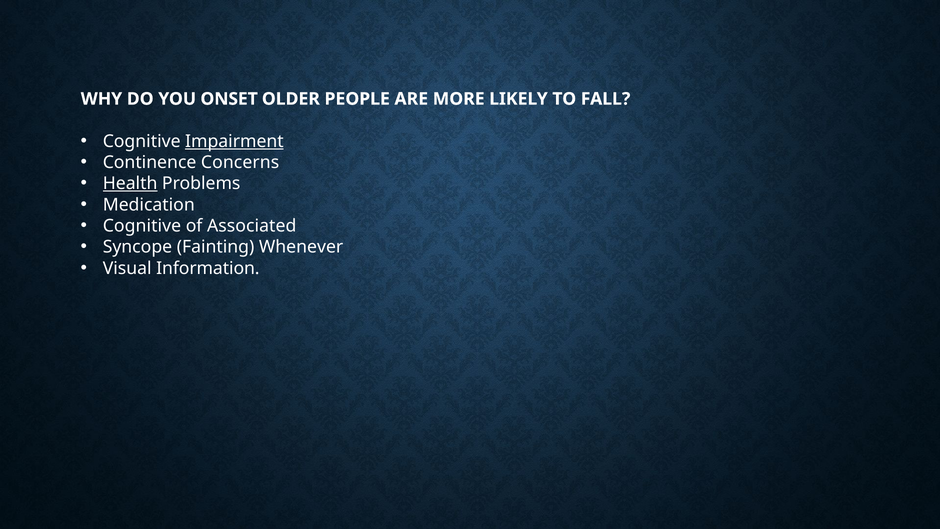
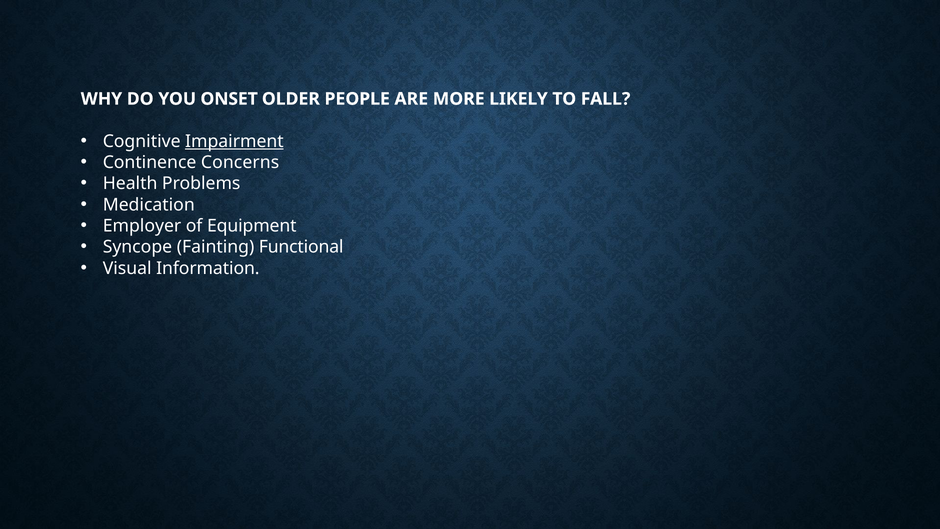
Health underline: present -> none (130, 183)
Cognitive: Cognitive -> Employer (142, 226)
Associated: Associated -> Equipment (252, 226)
Whenever: Whenever -> Functional (301, 247)
